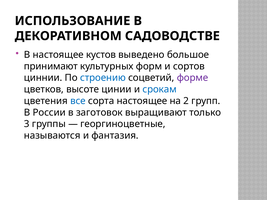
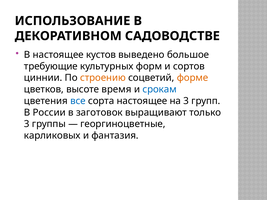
принимают: принимают -> требующие (51, 66)
строению colour: blue -> orange (103, 78)
форме colour: purple -> orange (193, 78)
цинии: цинии -> время (116, 89)
на 2: 2 -> 3 (186, 101)
называются: называются -> карликовых (52, 136)
